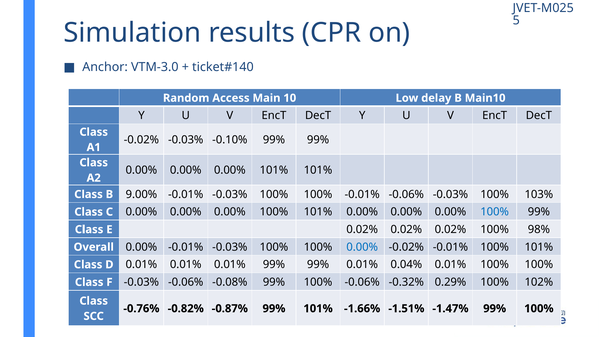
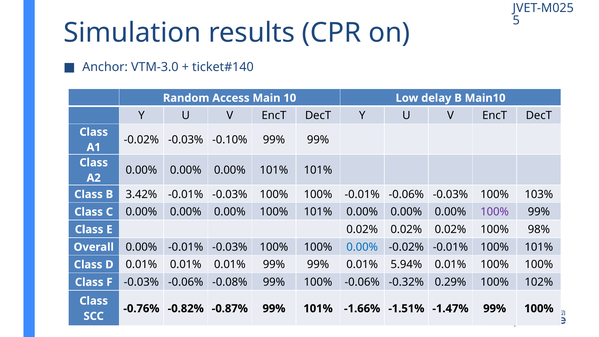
9.00%: 9.00% -> 3.42% (141, 194)
100% colour: blue -> purple (495, 212)
0.04%: 0.04% -> 5.94% (406, 265)
